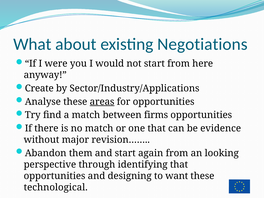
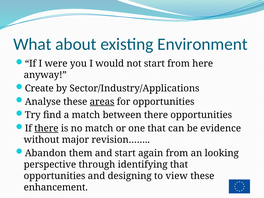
Negotiations: Negotiations -> Environment (202, 44)
between firms: firms -> there (156, 115)
there underline: none -> present (46, 128)
want: want -> view (177, 176)
technological: technological -> enhancement (56, 187)
